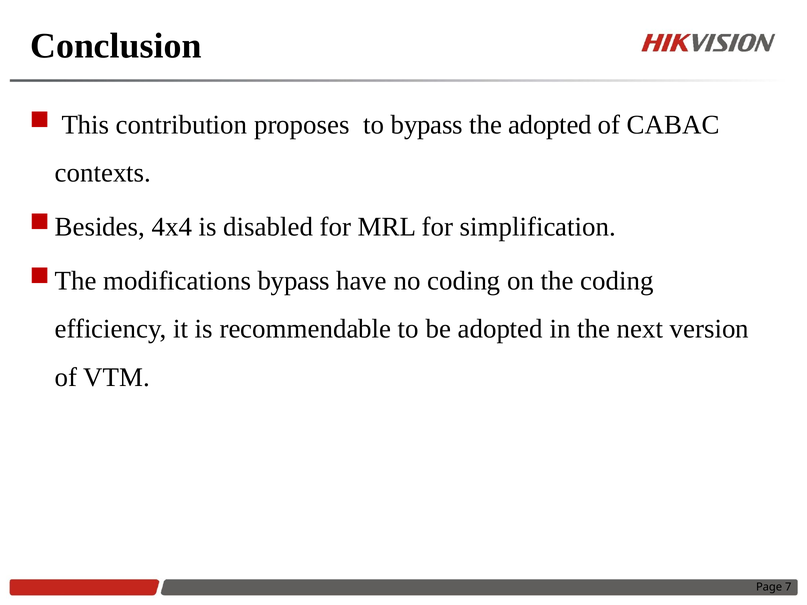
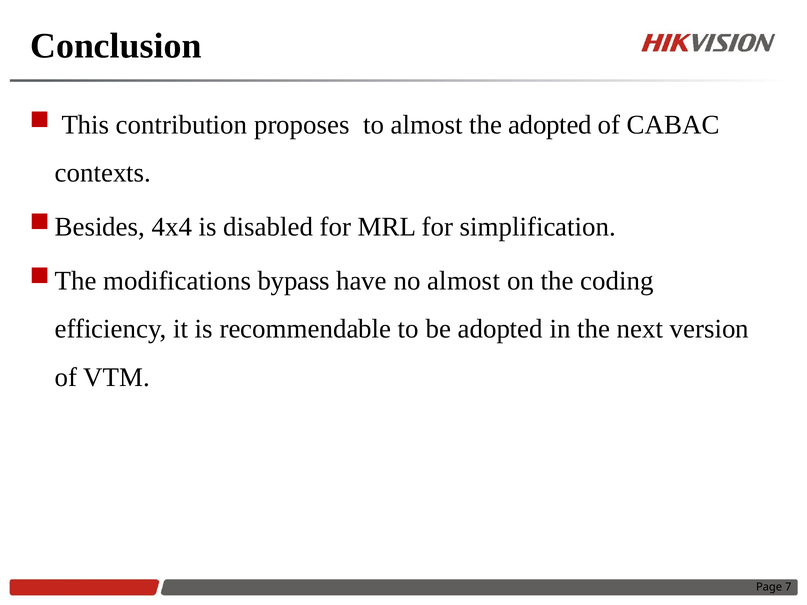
to bypass: bypass -> almost (427, 125)
no coding: coding -> almost (464, 281)
